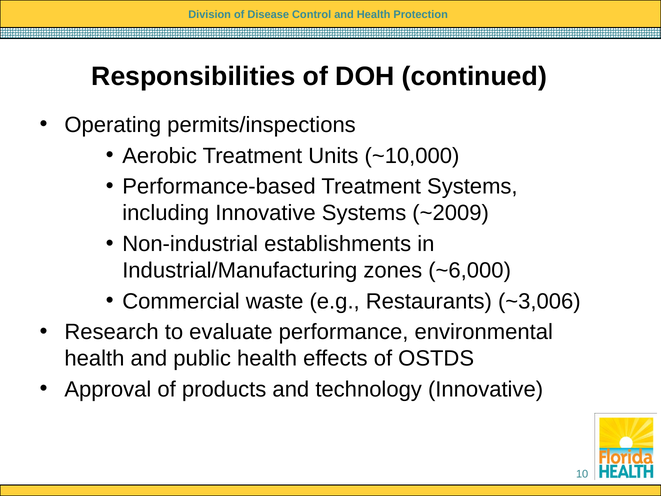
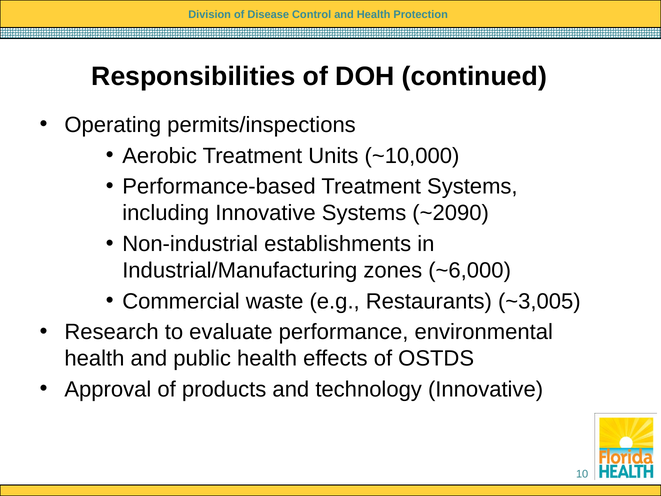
~2009: ~2009 -> ~2090 (451, 213)
~3,006: ~3,006 -> ~3,005 (539, 301)
